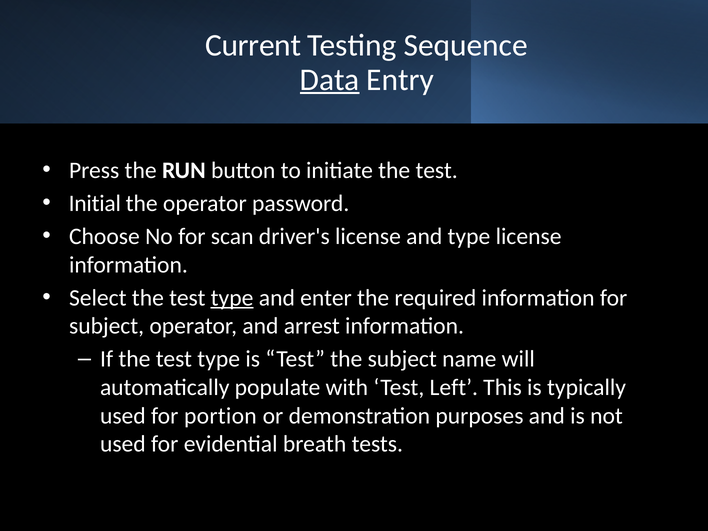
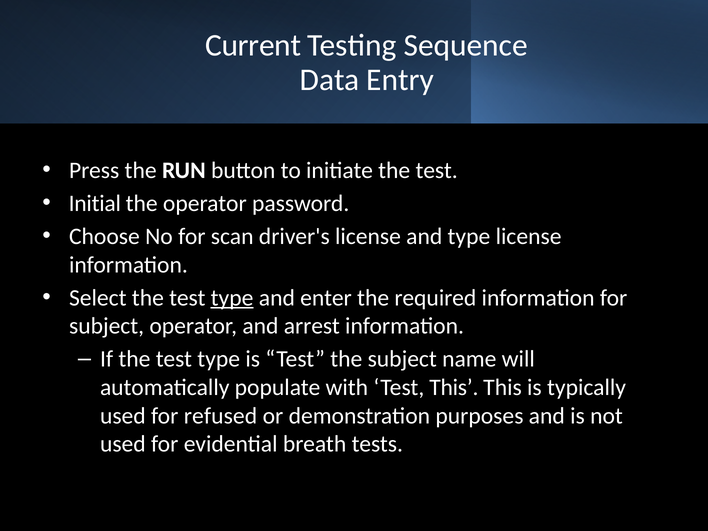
Data underline: present -> none (330, 80)
Test Left: Left -> This (454, 387)
portion: portion -> refused (220, 416)
